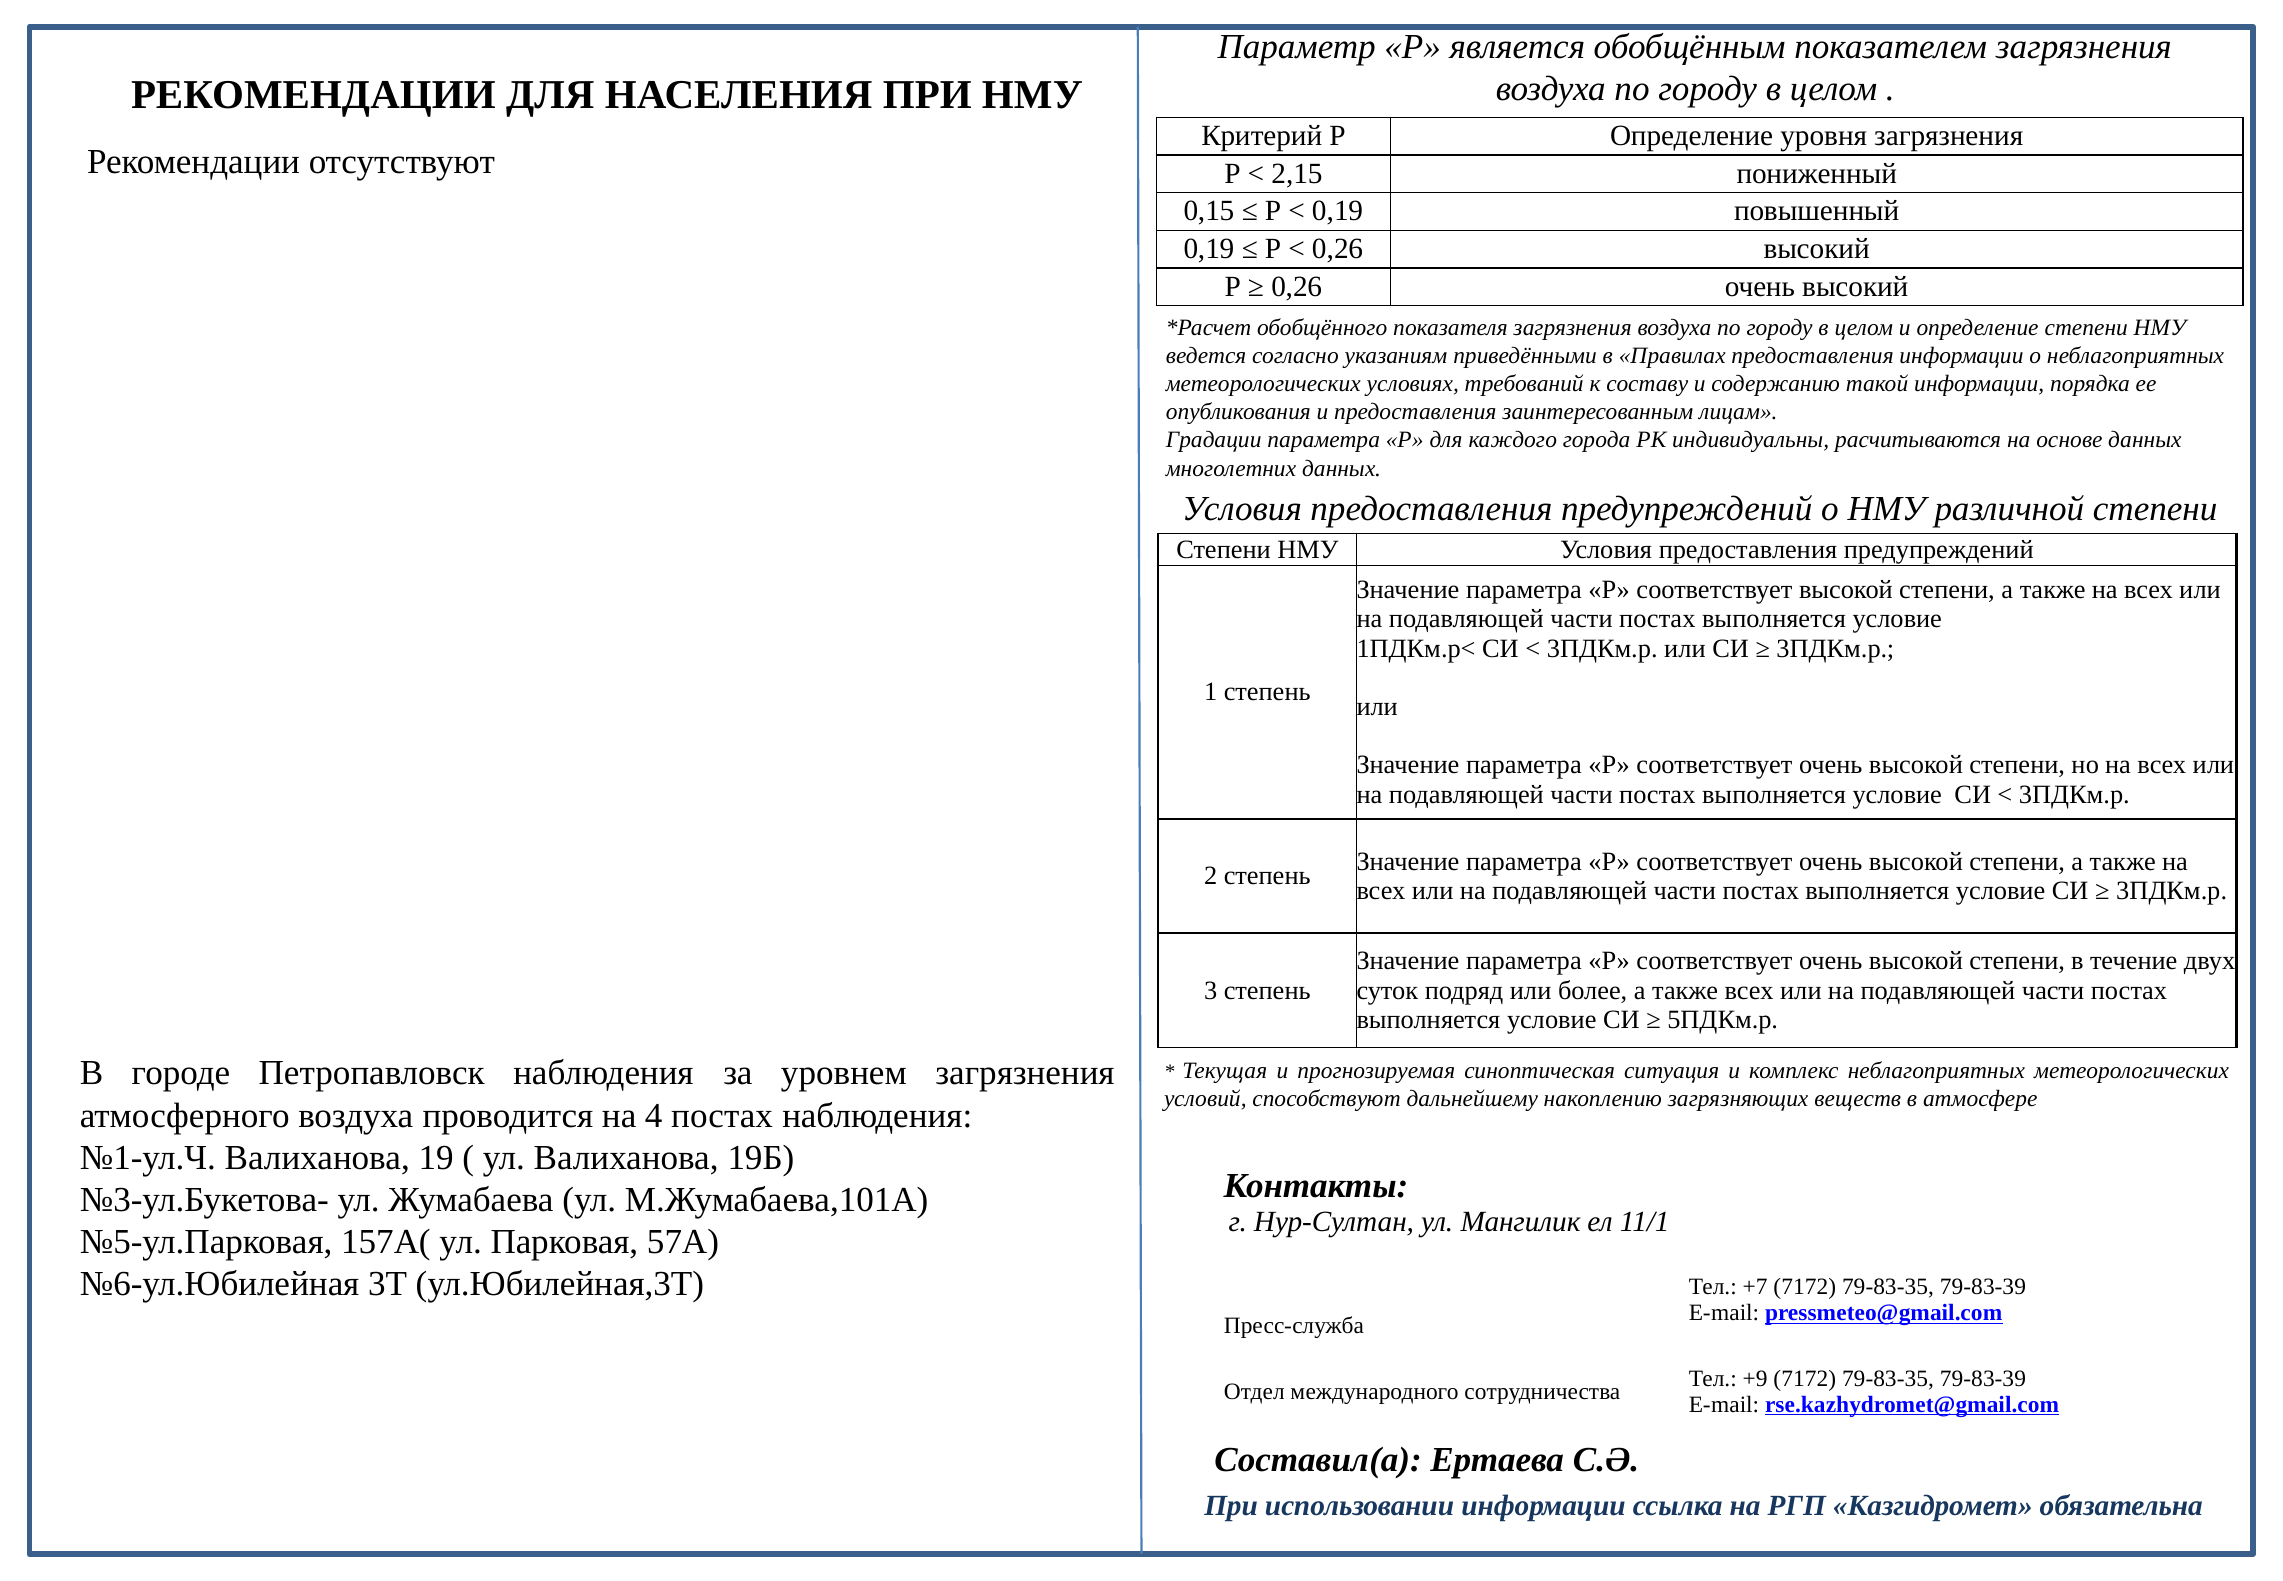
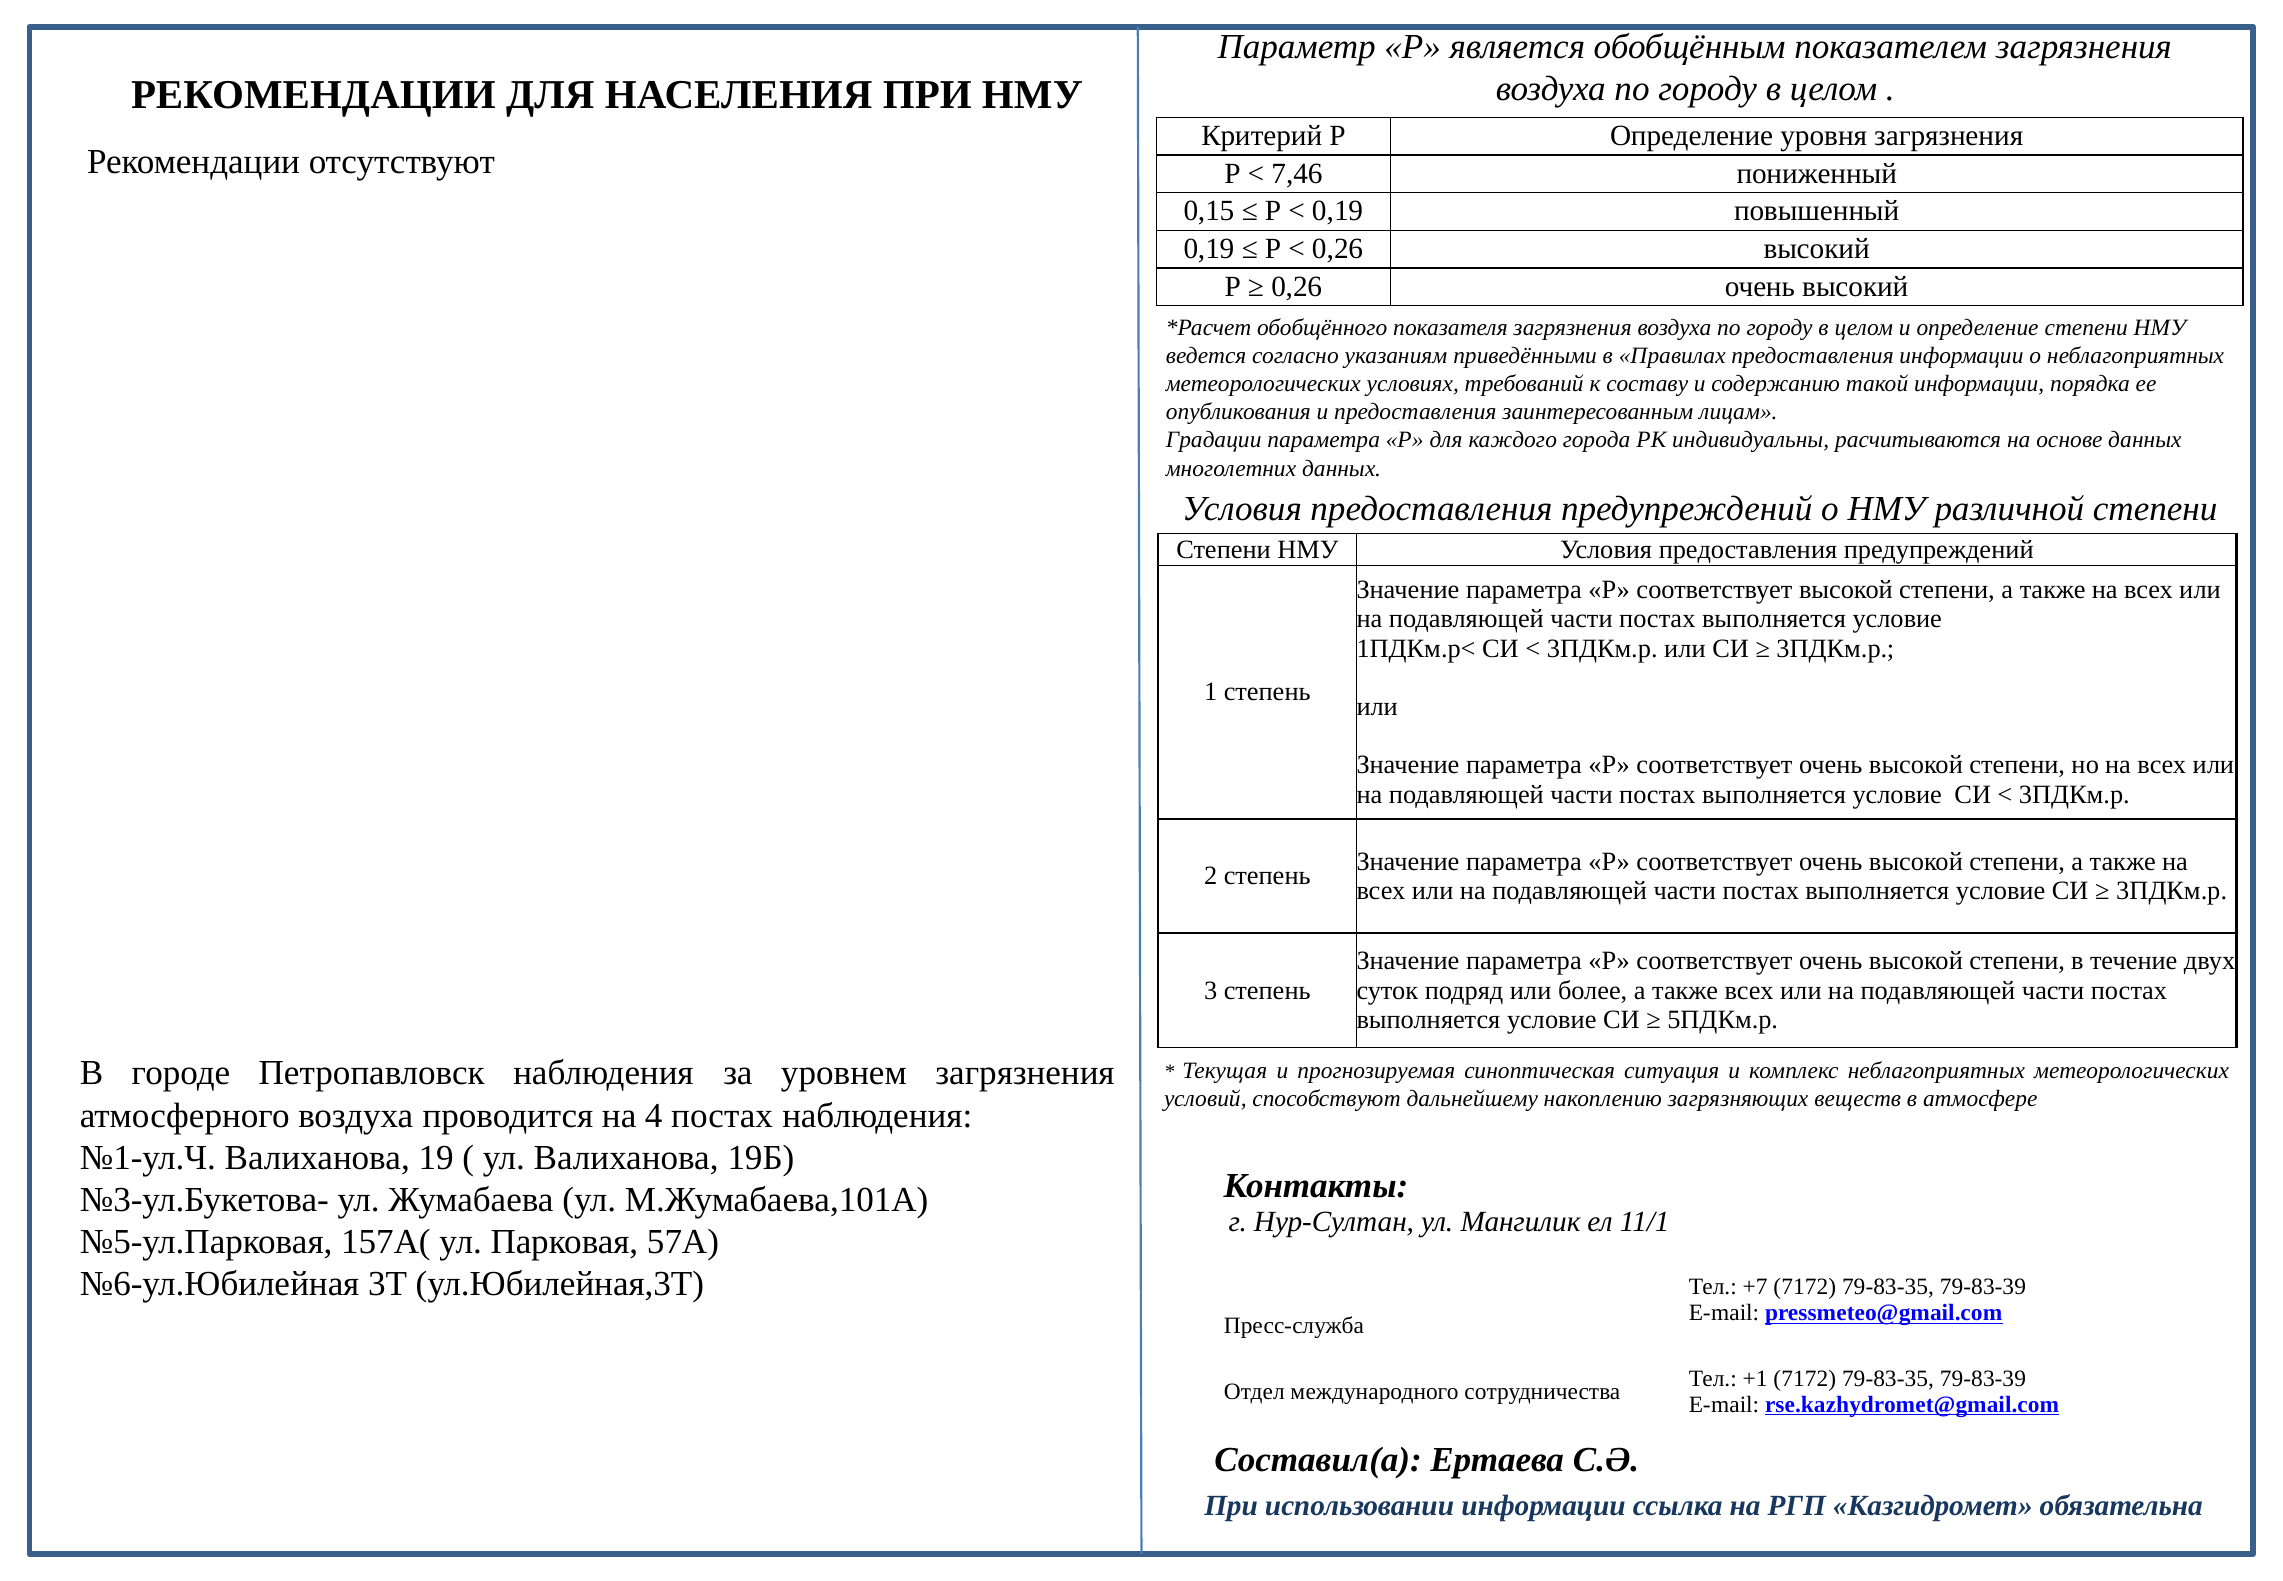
2,15: 2,15 -> 7,46 (1297, 173)
+9: +9 -> +1 (1755, 1378)
